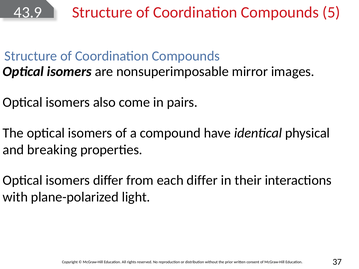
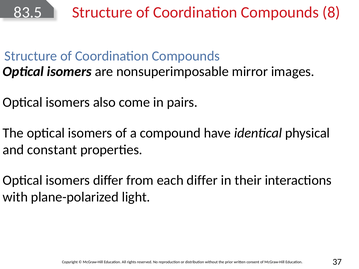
43.9: 43.9 -> 83.5 (28, 12)
5: 5 -> 8 (331, 12)
breaking: breaking -> constant (52, 150)
